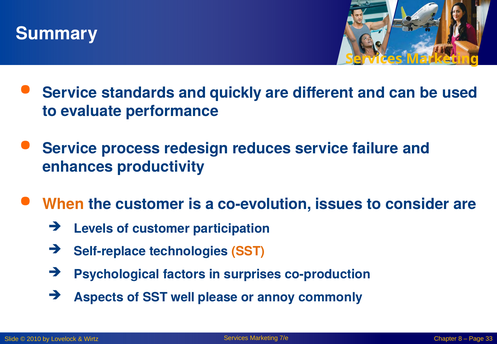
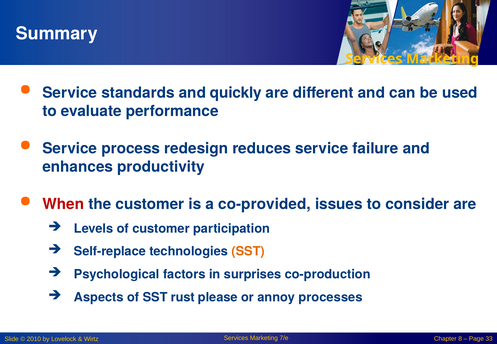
When colour: orange -> red (63, 204)
co-evolution: co-evolution -> co-provided (264, 204)
well: well -> rust (183, 297)
commonly: commonly -> processes (331, 297)
